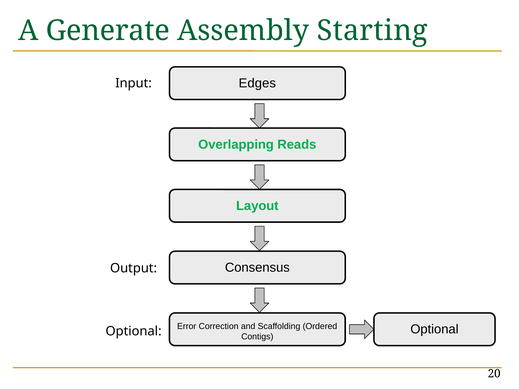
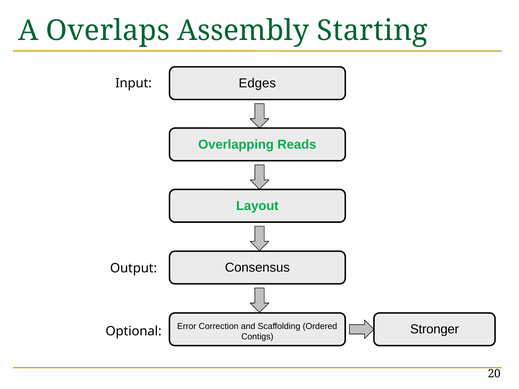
Generate: Generate -> Overlaps (108, 31)
Optional: Optional -> Stronger (435, 330)
